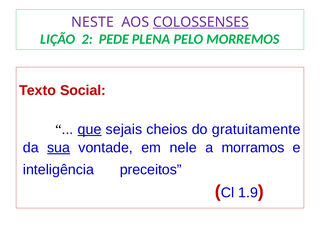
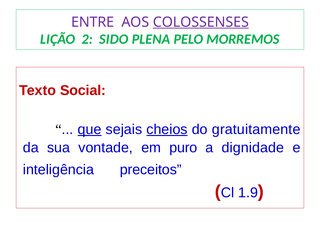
NESTE: NESTE -> ENTRE (93, 22)
PEDE: PEDE -> SIDO (114, 39)
cheios underline: none -> present (167, 129)
sua underline: present -> none (59, 148)
nele: nele -> puro (183, 148)
morramos: morramos -> dignidade (253, 148)
